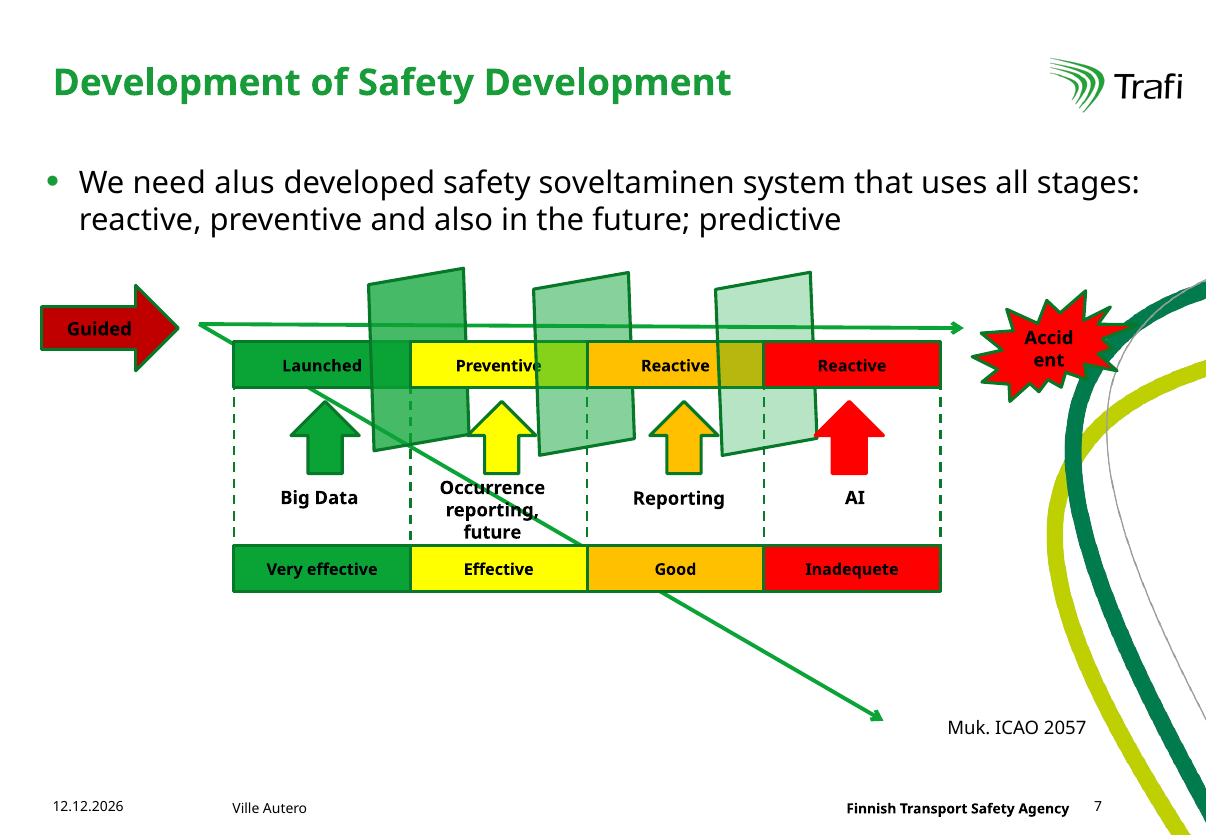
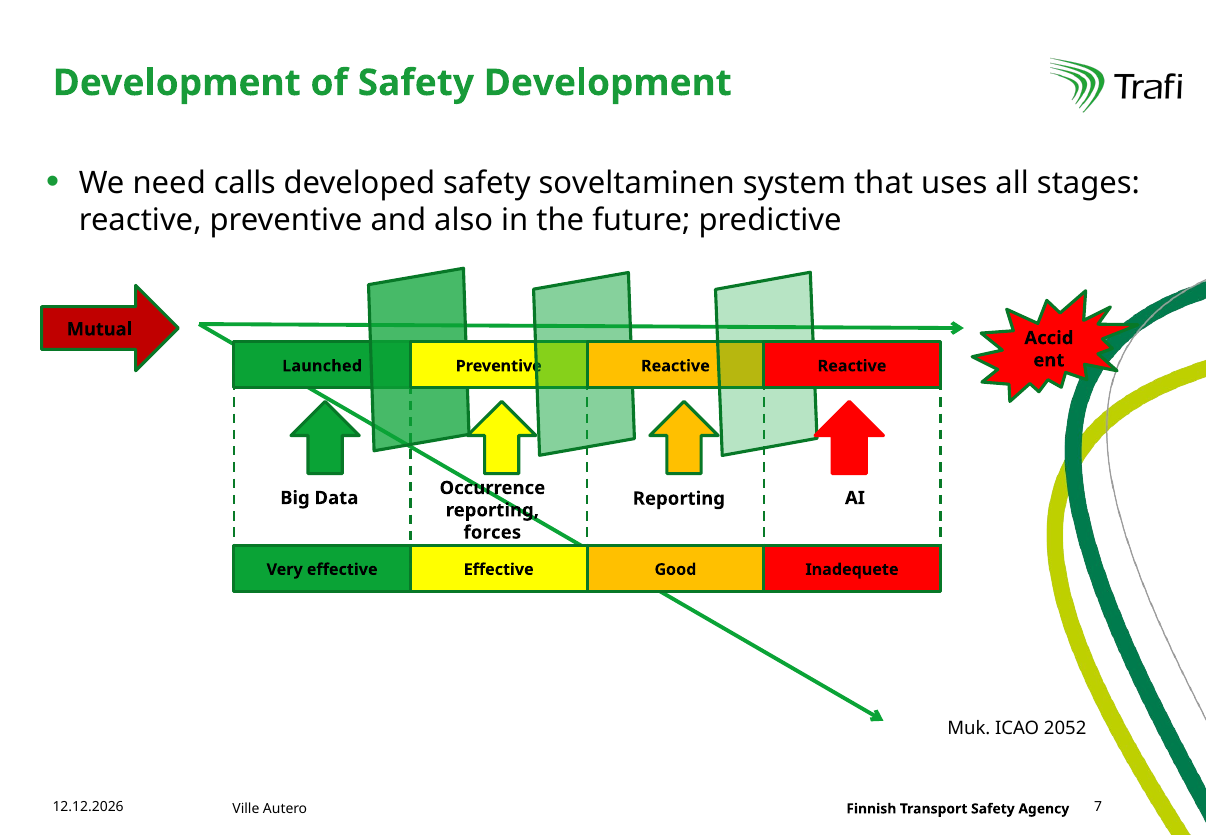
alus: alus -> calls (245, 183)
Guided: Guided -> Mutual (99, 329)
future: future -> forces (492, 533)
2057: 2057 -> 2052 (1065, 729)
